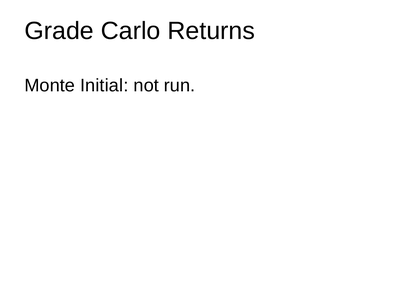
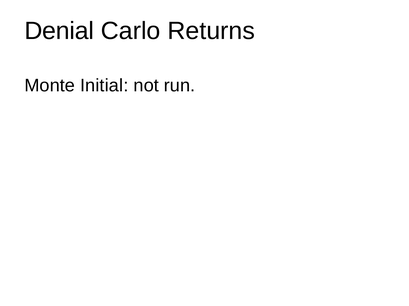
Grade: Grade -> Denial (59, 31)
